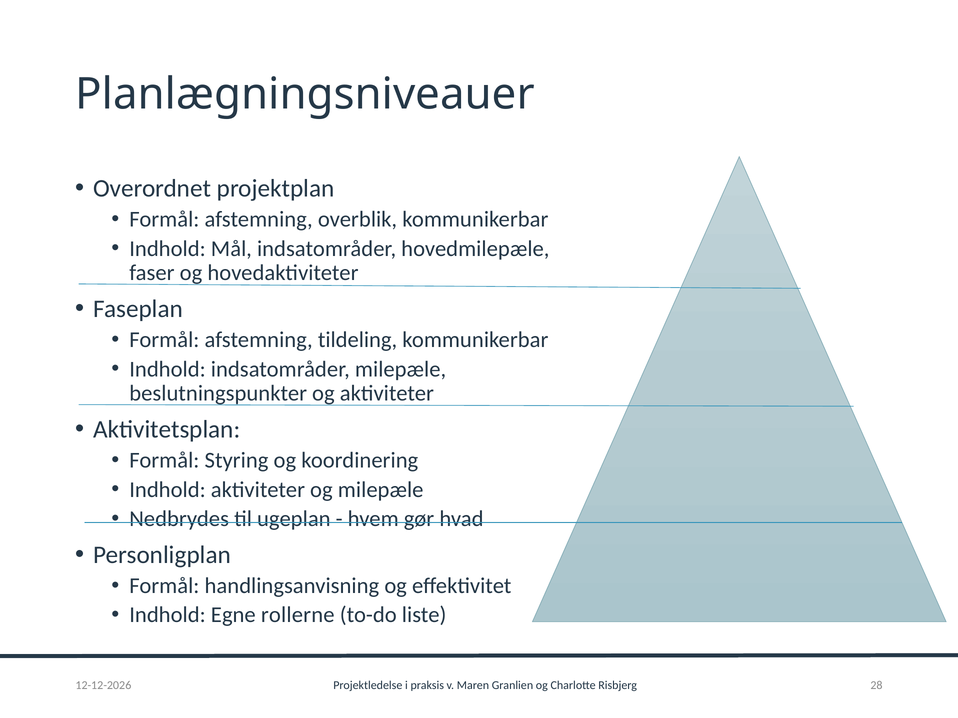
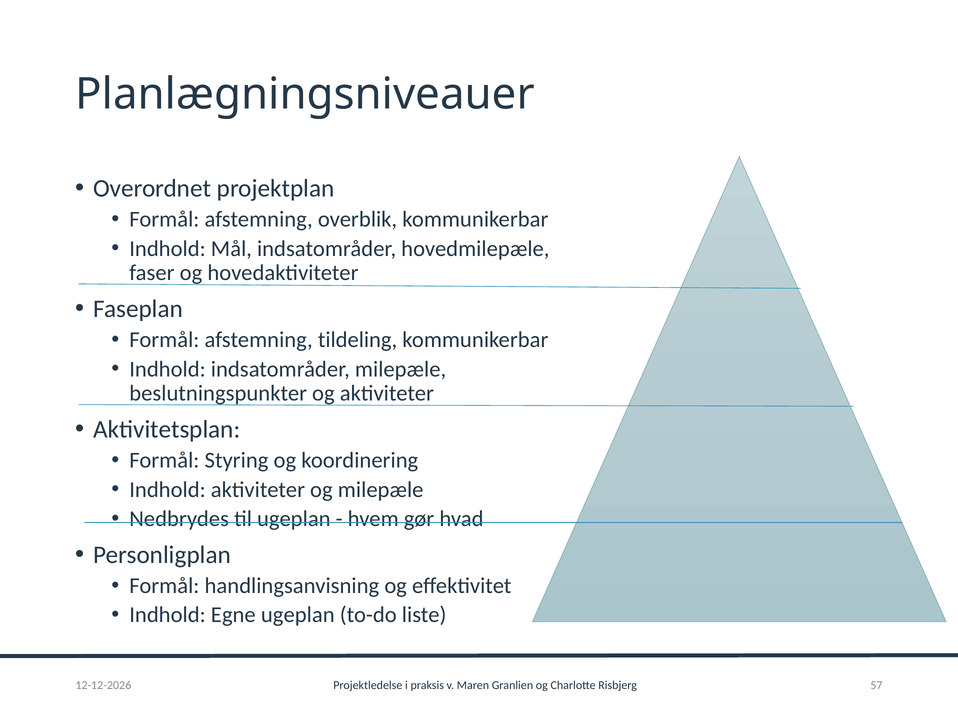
Egne rollerne: rollerne -> ugeplan (298, 615)
28: 28 -> 57 (876, 686)
